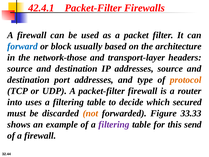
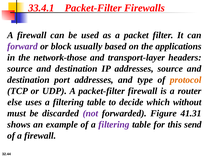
42.4.1: 42.4.1 -> 33.4.1 (41, 8)
forward colour: blue -> purple (22, 46)
architecture: architecture -> applications (178, 46)
into: into -> else (15, 102)
secured: secured -> without (187, 102)
not colour: orange -> purple (90, 113)
33.33: 33.33 -> 41.31 (191, 113)
